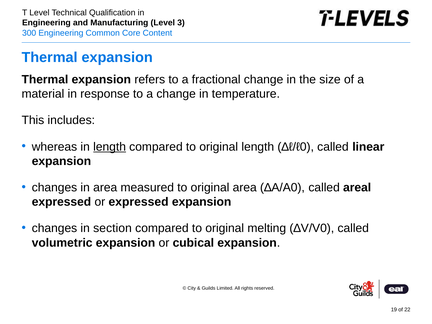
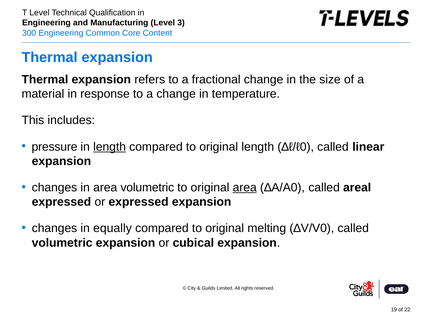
whereas: whereas -> pressure (55, 147)
area measured: measured -> volumetric (147, 188)
area underline: none -> present (245, 188)
section: section -> equally (113, 228)
